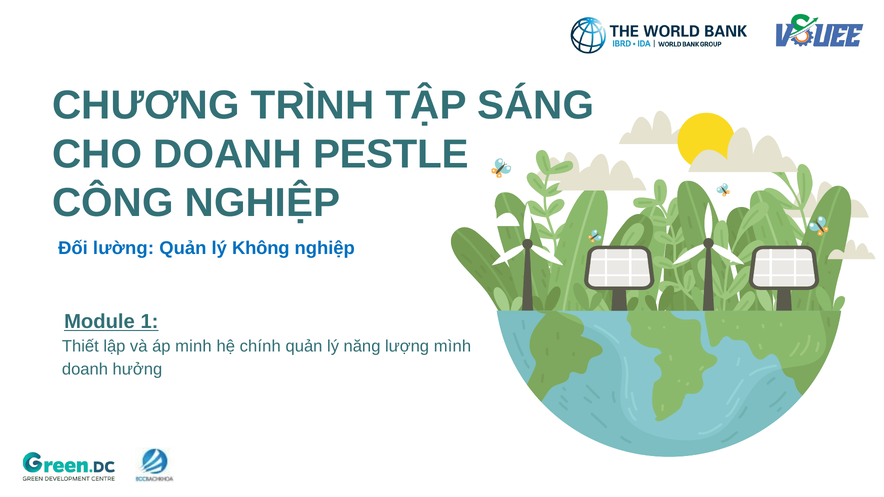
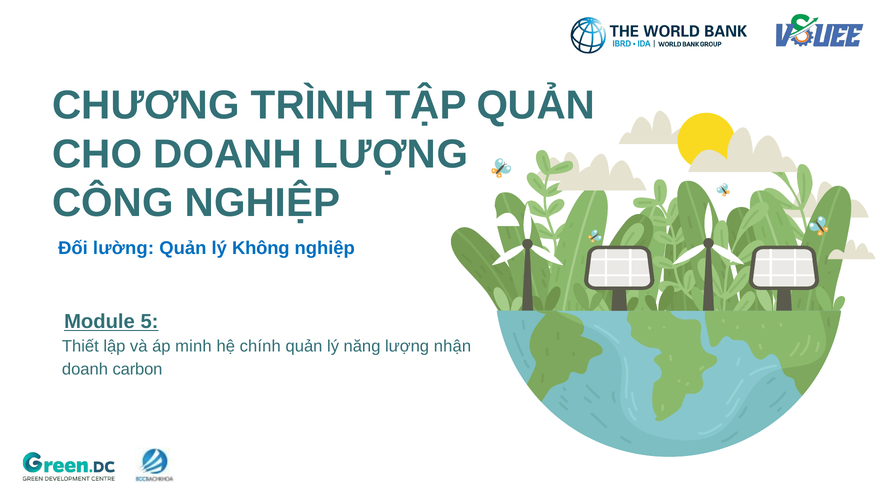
TẬP SÁNG: SÁNG -> QUẢN (536, 106)
DOANH PESTLE: PESTLE -> LƯỢNG (391, 154)
1: 1 -> 5 (150, 322)
mình: mình -> nhận (452, 346)
hưởng: hưởng -> carbon (138, 369)
